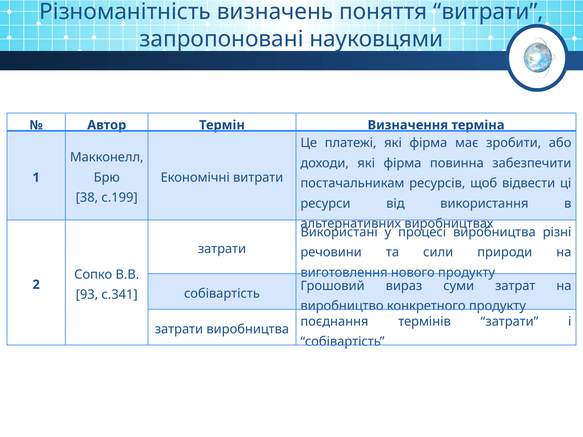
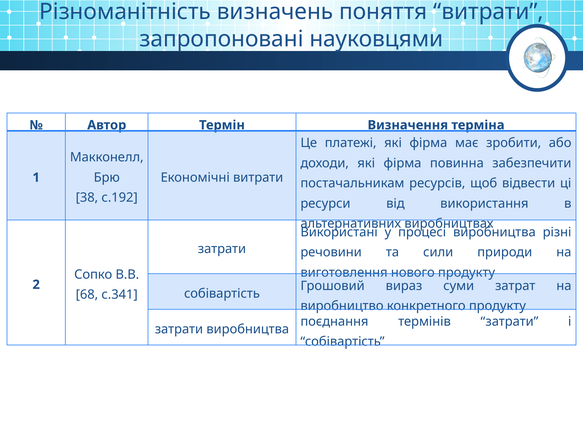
с.199: с.199 -> с.192 (120, 198)
93: 93 -> 68 (87, 295)
